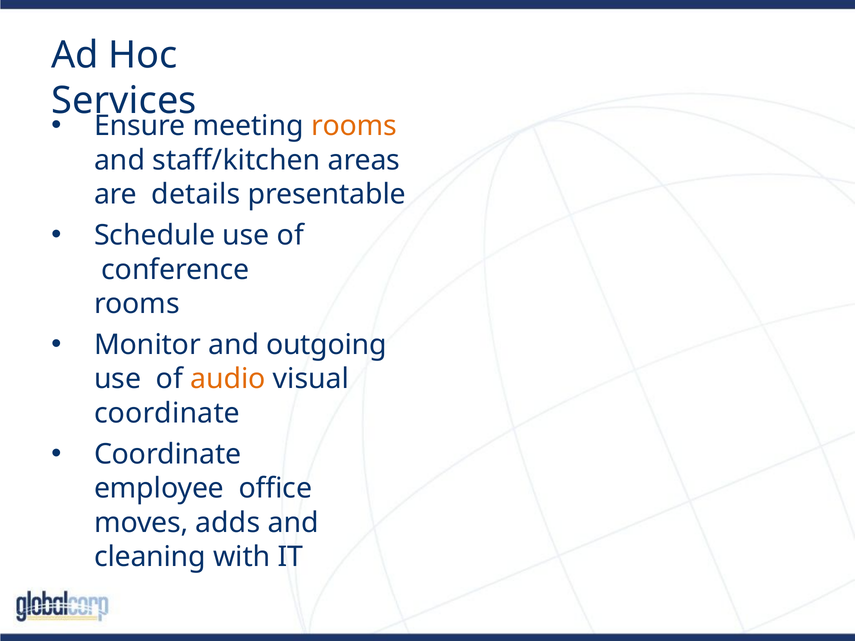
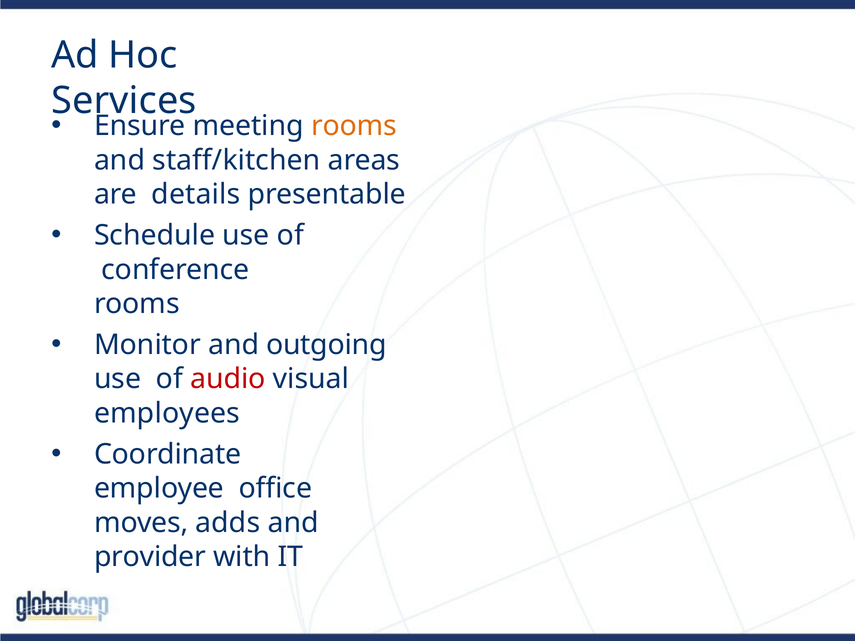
audio colour: orange -> red (228, 379)
coordinate: coordinate -> employees (167, 413)
cleaning: cleaning -> provider (150, 557)
